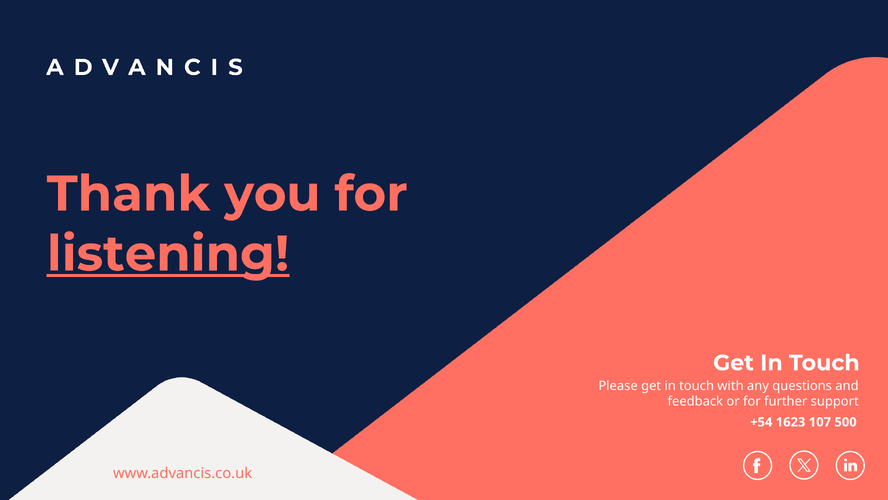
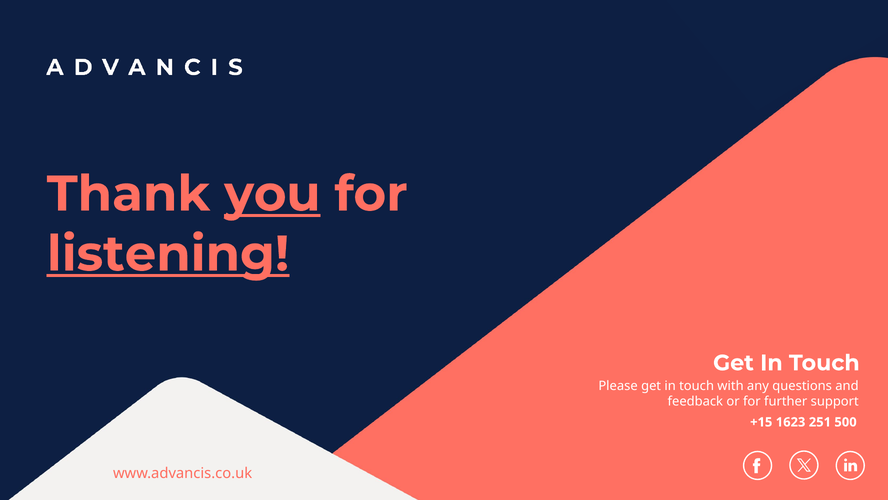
you underline: none -> present (272, 194)
+54: +54 -> +15 (761, 422)
107: 107 -> 251 (820, 422)
